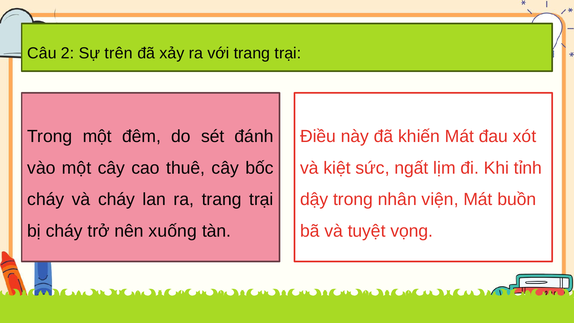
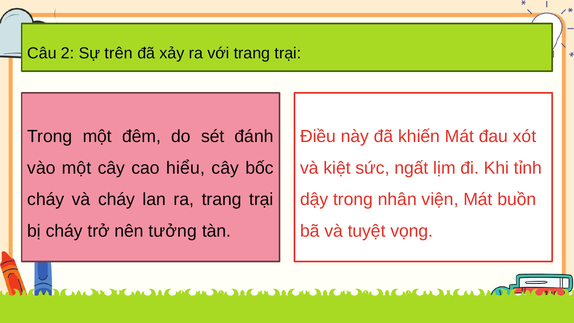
thuê: thuê -> hiểu (186, 168)
xuống: xuống -> tưởng (173, 231)
